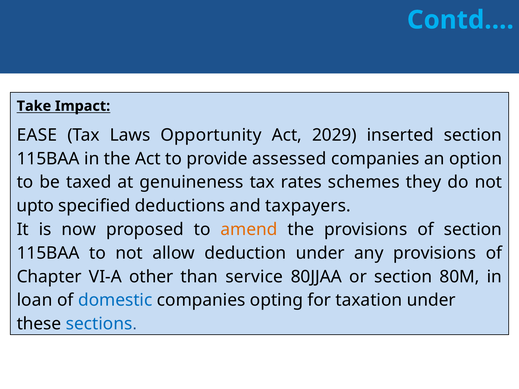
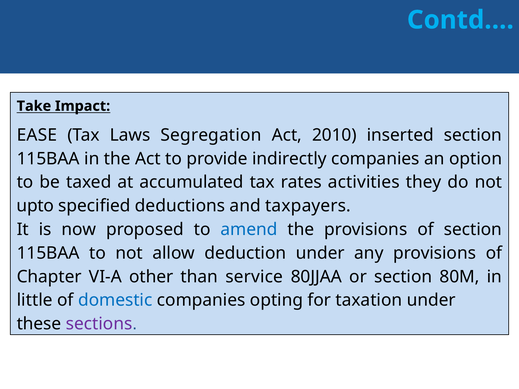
Opportunity: Opportunity -> Segregation (211, 135)
2029: 2029 -> 2010 (334, 135)
assessed: assessed -> indirectly (289, 159)
genuineness: genuineness -> accumulated (192, 182)
schemes: schemes -> activities (364, 182)
amend colour: orange -> blue (249, 230)
loan: loan -> little (35, 300)
sections colour: blue -> purple (99, 324)
